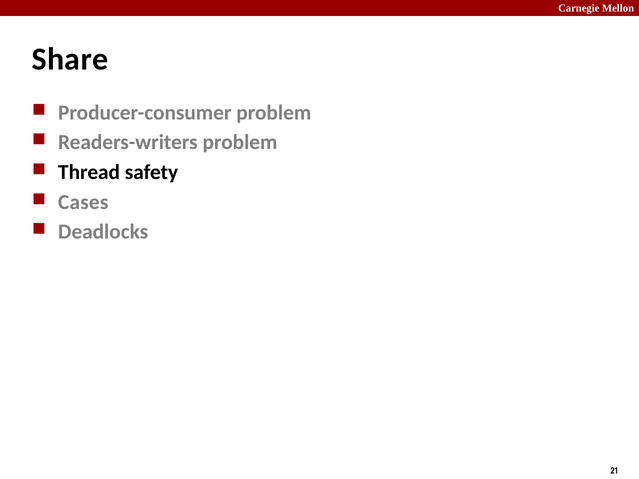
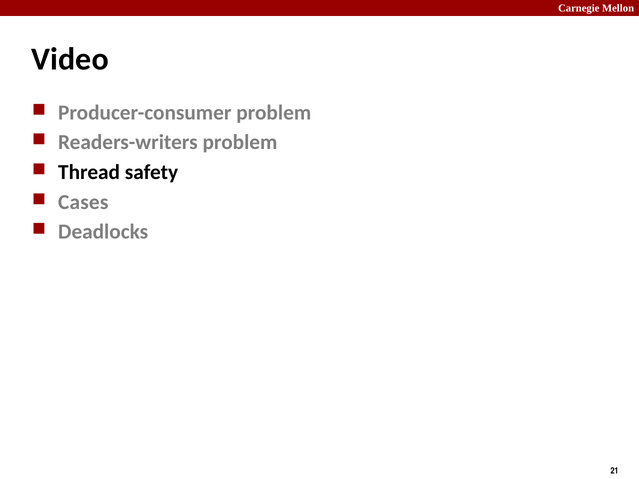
Share: Share -> Video (70, 59)
